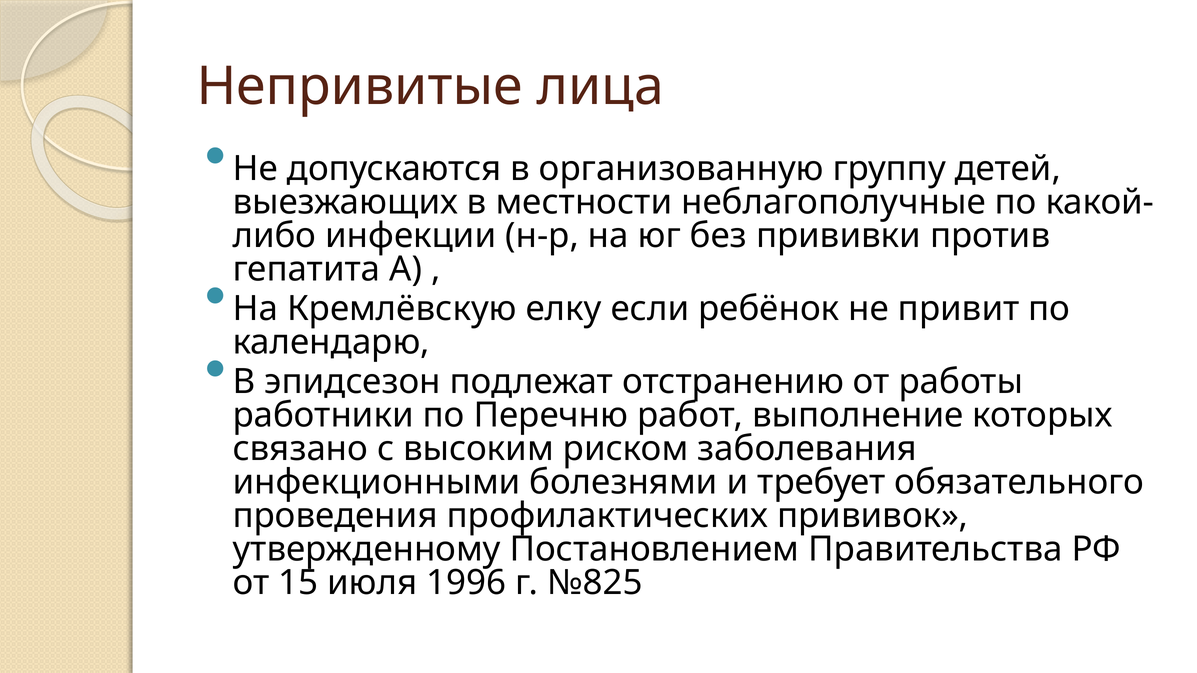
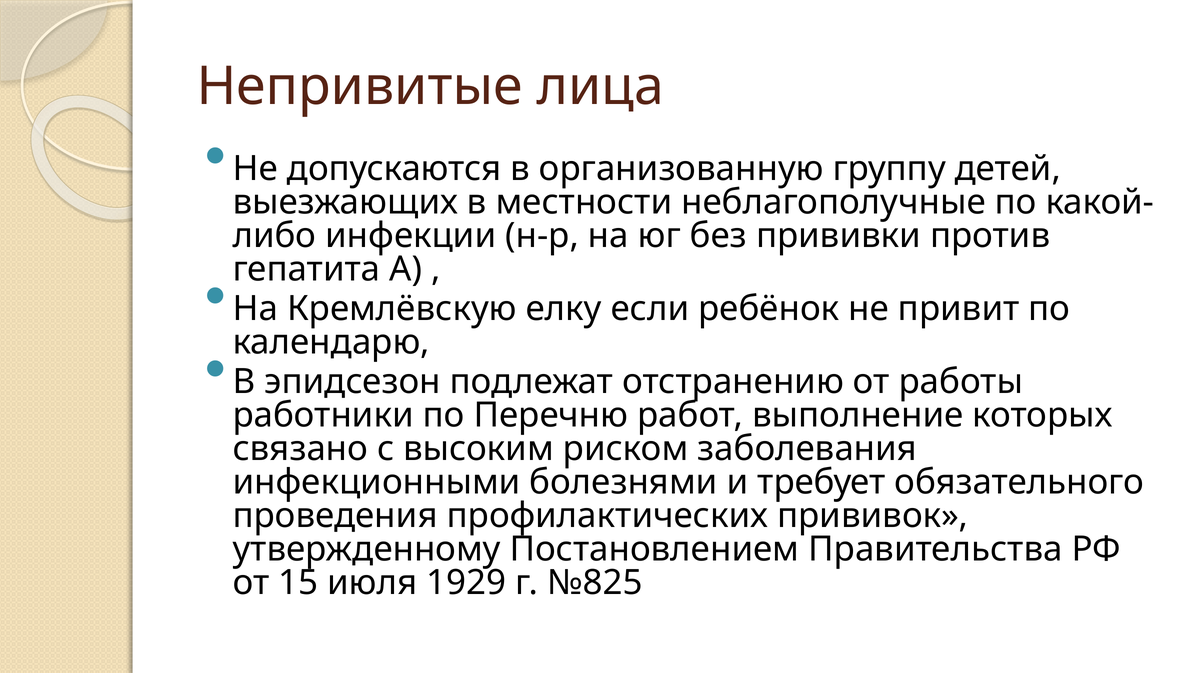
1996: 1996 -> 1929 (466, 583)
